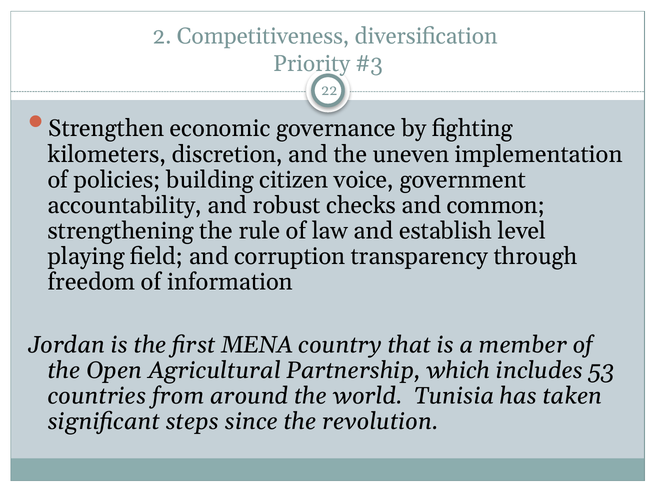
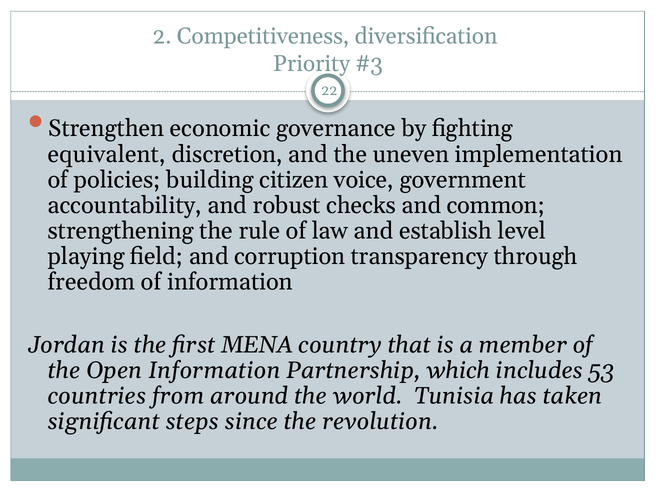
kilometers: kilometers -> equivalent (107, 154)
Open Agricultural: Agricultural -> Information (214, 370)
